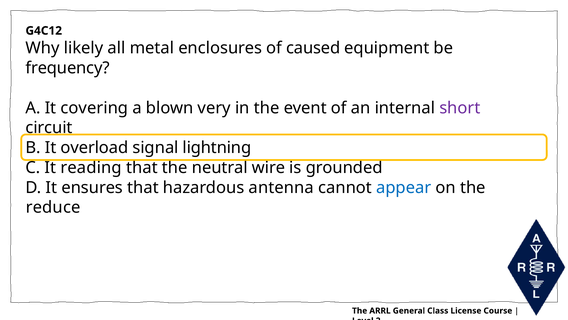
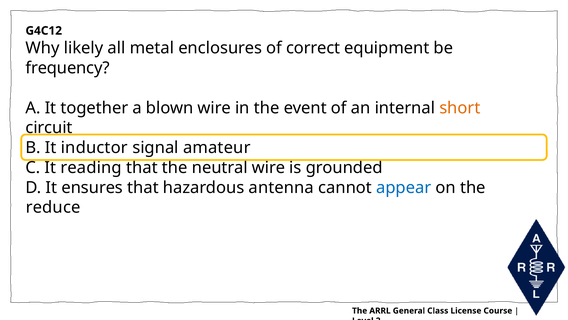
caused: caused -> correct (313, 48)
covering: covering -> together (94, 108)
blown very: very -> wire (214, 108)
short colour: purple -> orange (460, 108)
overload: overload -> inductor (94, 148)
lightning: lightning -> amateur (217, 148)
